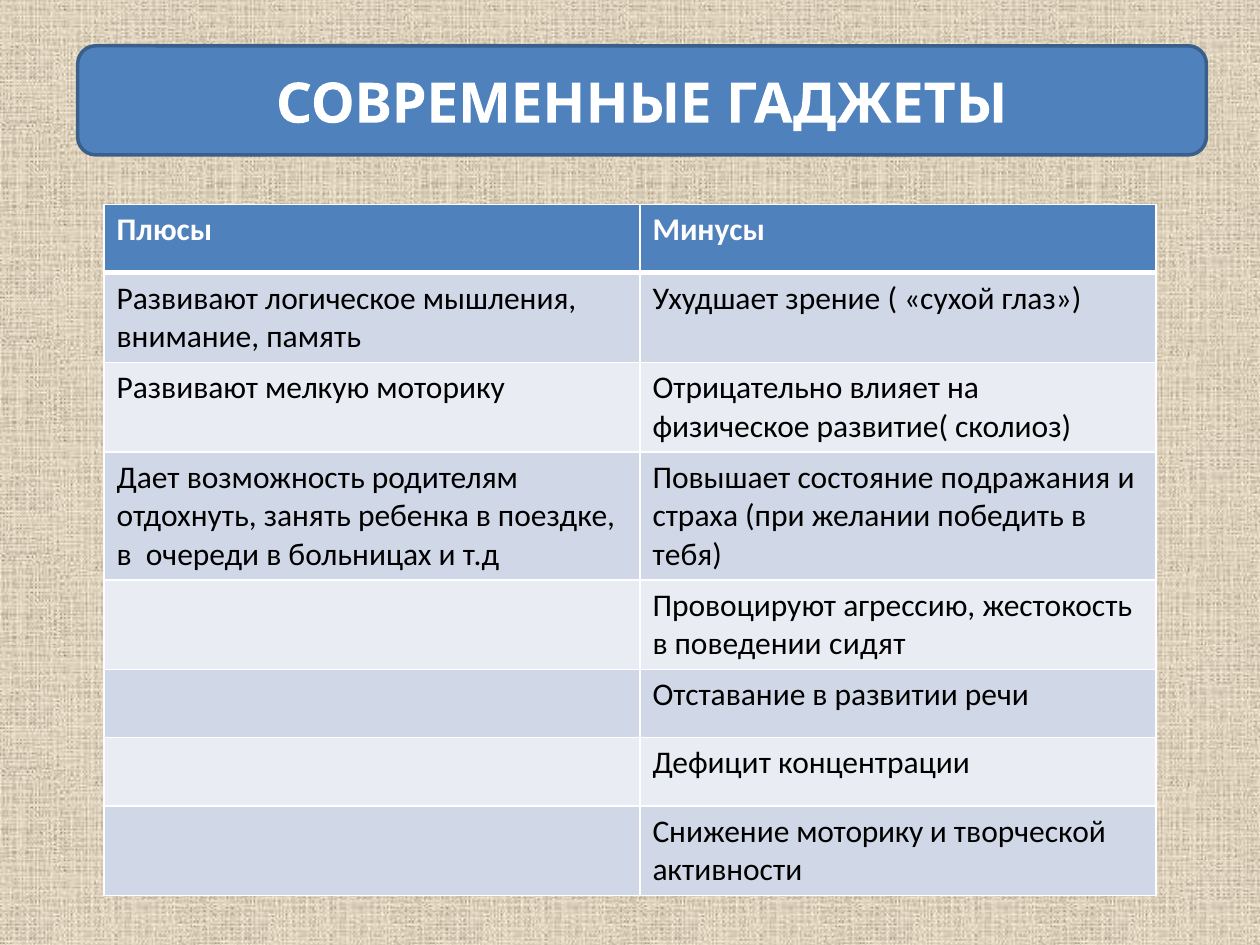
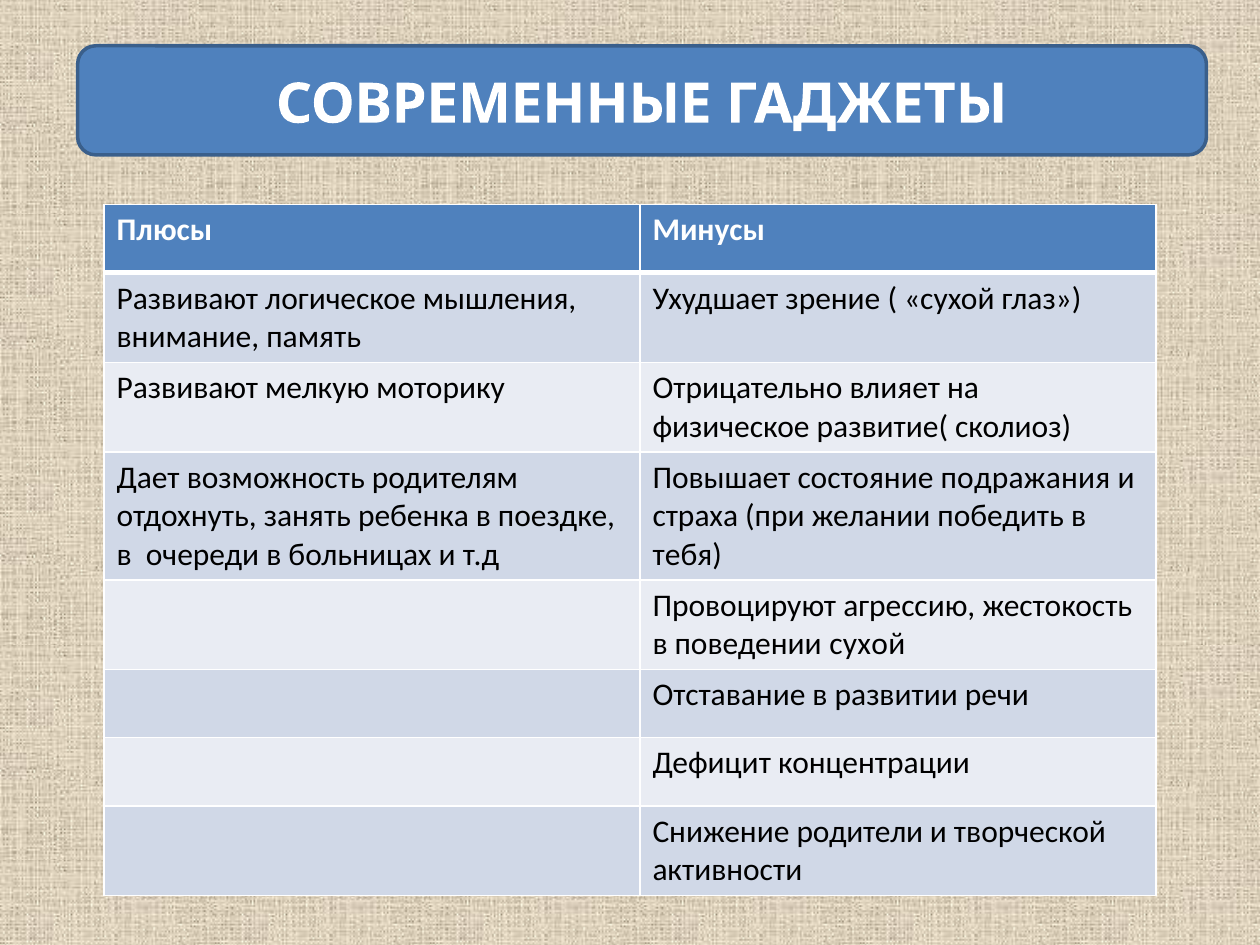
поведении сидят: сидят -> сухой (867, 644)
Снижение моторику: моторику -> родители (860, 832)
